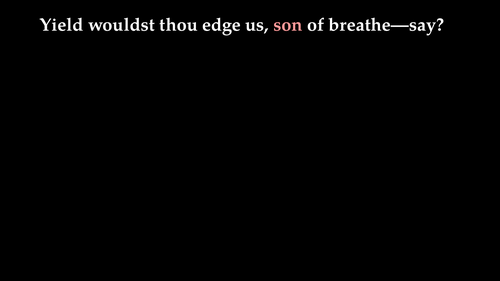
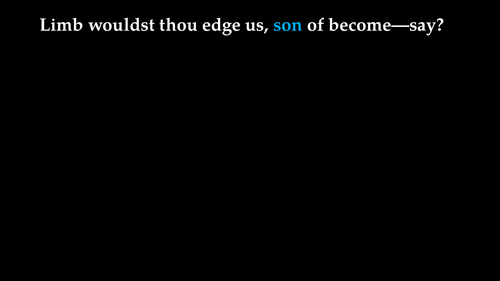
Yield: Yield -> Limb (61, 25)
son colour: pink -> light blue (288, 25)
breathe—say: breathe—say -> become—say (386, 25)
